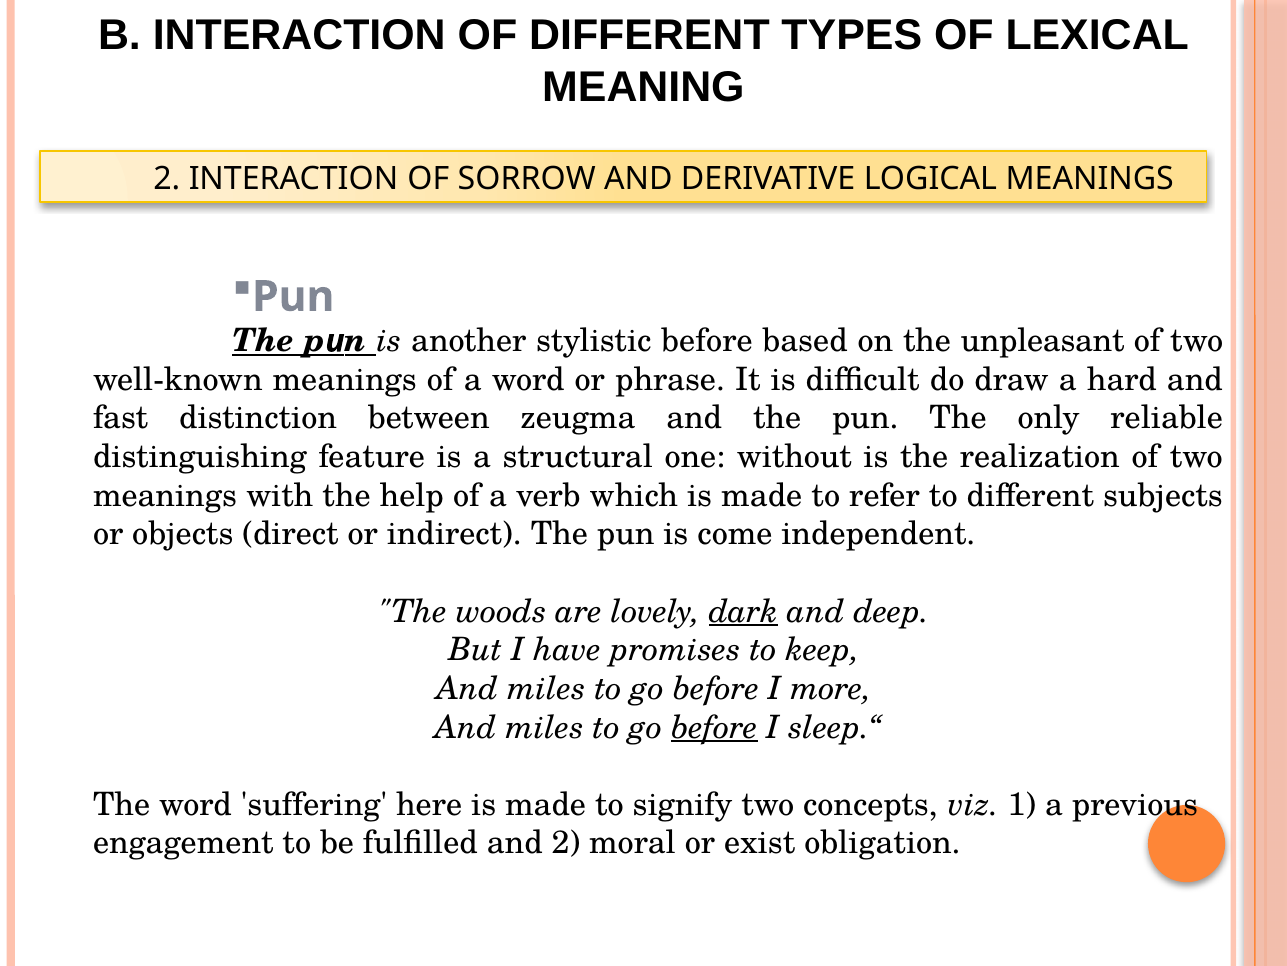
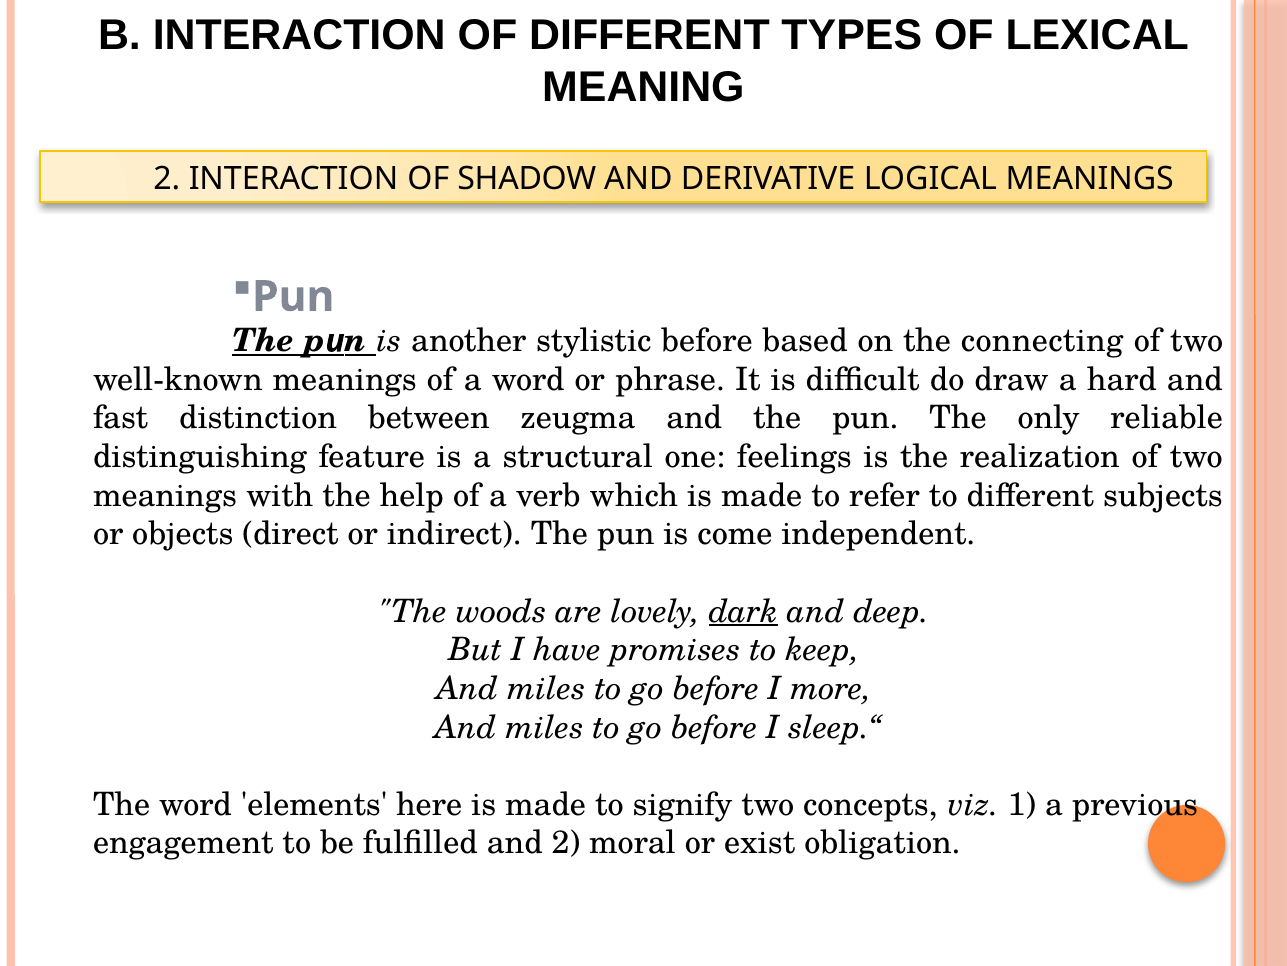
SORROW: SORROW -> SHADOW (527, 179)
unpleasant: unpleasant -> connecting (1042, 341)
without: without -> feelings (794, 457)
before underline: present -> none (714, 727)
suffering: suffering -> elements (314, 804)
